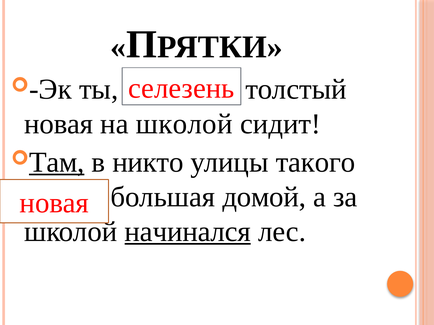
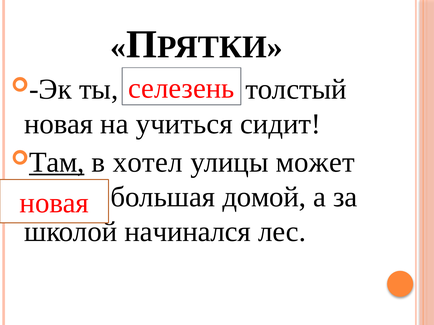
на школой: школой -> учиться (184, 124)
никто: никто -> хотел (148, 162)
такого: такого -> может (315, 162)
начинался underline: present -> none (188, 232)
